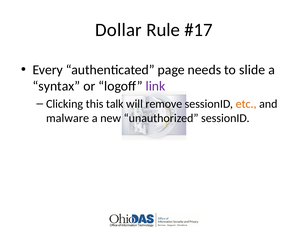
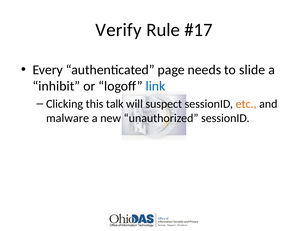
Dollar: Dollar -> Verify (118, 30)
syntax: syntax -> inhibit (56, 86)
link colour: purple -> blue (155, 86)
remove: remove -> suspect (164, 104)
